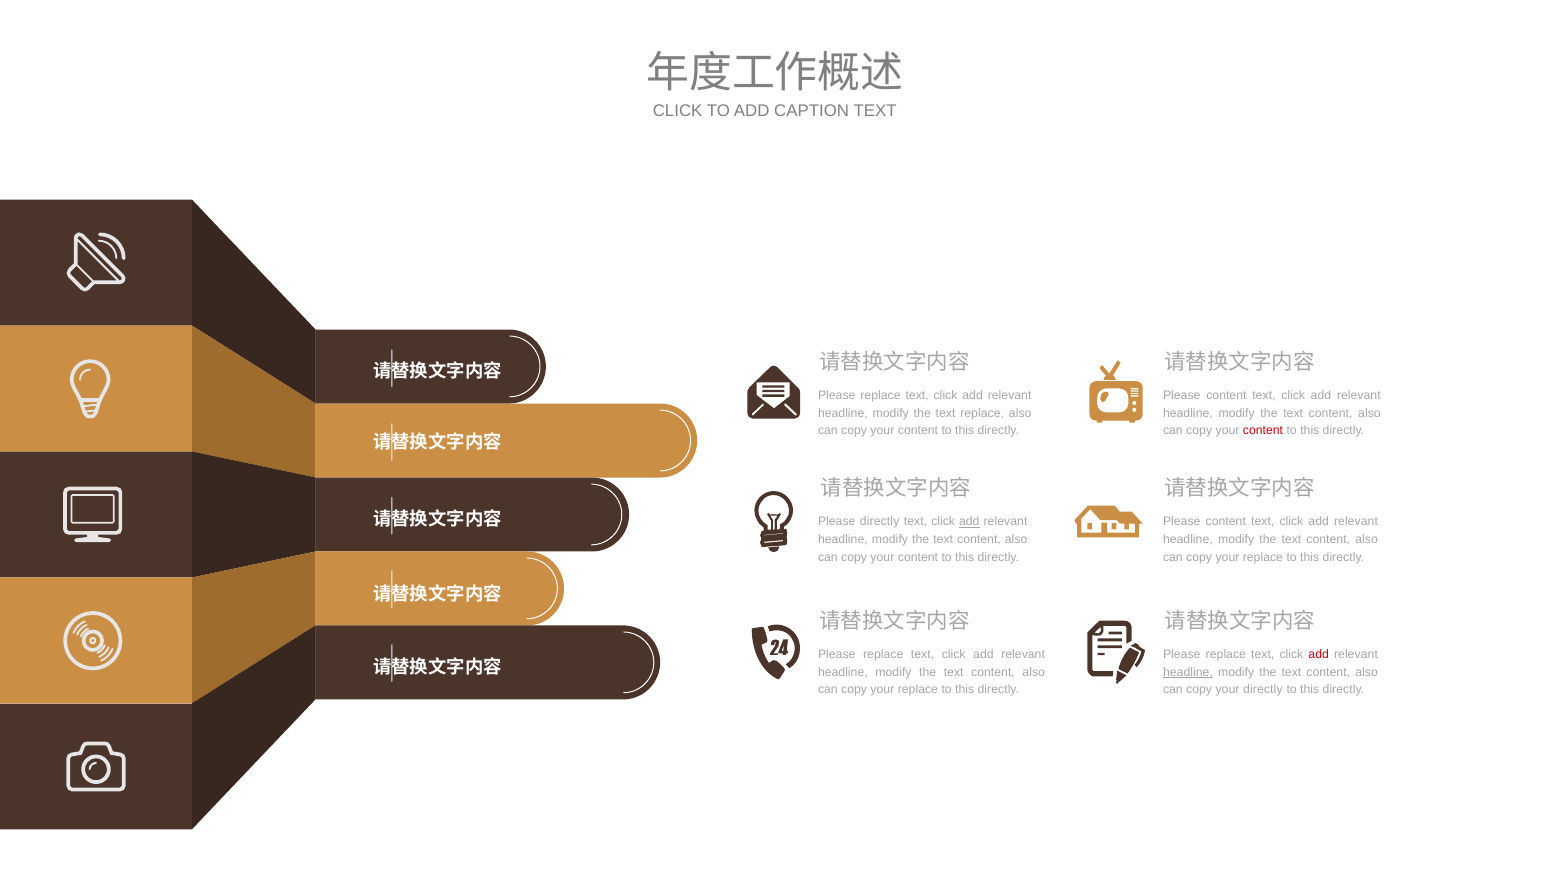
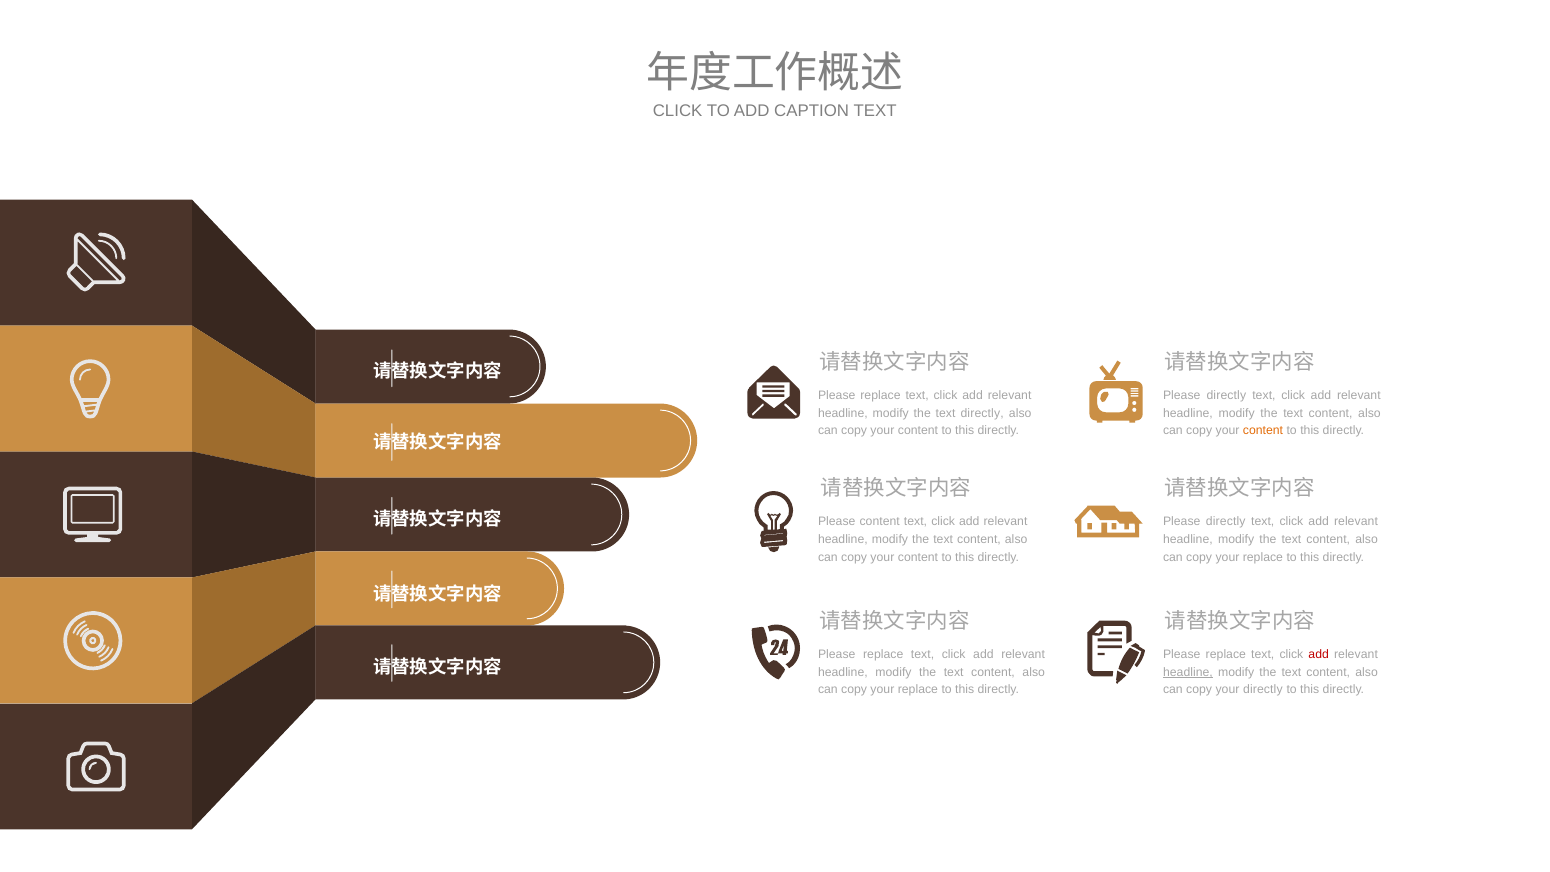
content: content -> directly (1226, 395)
text replace: replace -> directly (982, 413)
content colour: red -> orange (1263, 431)
Please directly: directly -> content (880, 522)
add underline: present -> none (969, 522)
content: content -> directly (1226, 522)
